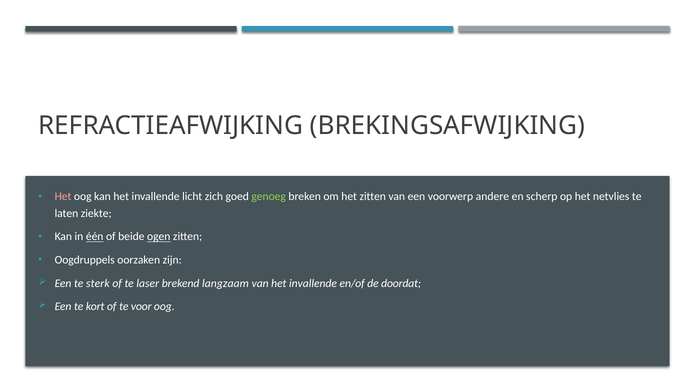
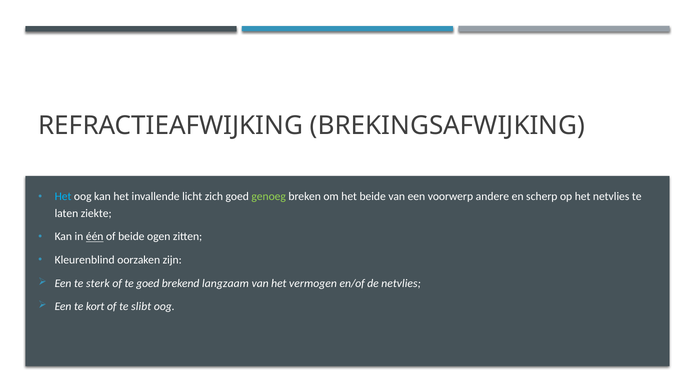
Het colour: pink -> light blue (63, 197)
het zitten: zitten -> beide (373, 197)
ogen underline: present -> none (159, 237)
Oogdruppels: Oogdruppels -> Kleurenblind (85, 260)
te laser: laser -> goed (148, 283)
van het invallende: invallende -> vermogen (313, 283)
de doordat: doordat -> netvlies (401, 283)
voor: voor -> slibt (141, 307)
